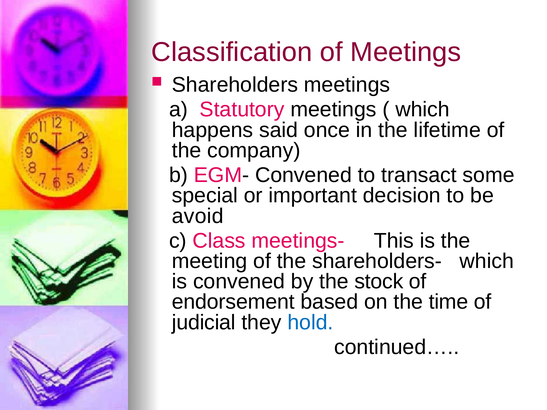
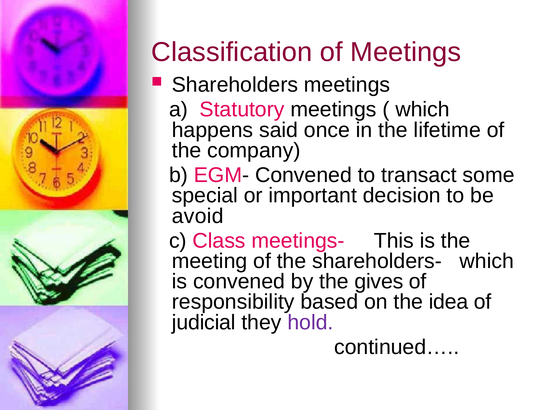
stock: stock -> gives (379, 282)
endorsement: endorsement -> responsibility (233, 302)
time: time -> idea (449, 302)
hold colour: blue -> purple (310, 323)
